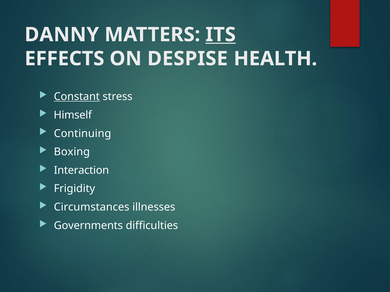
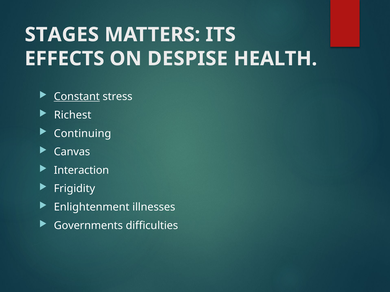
DANNY: DANNY -> STAGES (62, 35)
ITS underline: present -> none (221, 35)
Himself: Himself -> Richest (73, 115)
Boxing: Boxing -> Canvas (72, 152)
Circumstances: Circumstances -> Enlightenment (92, 207)
